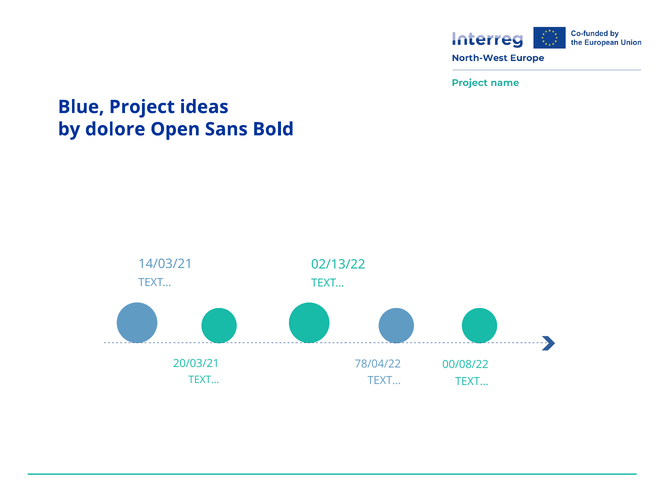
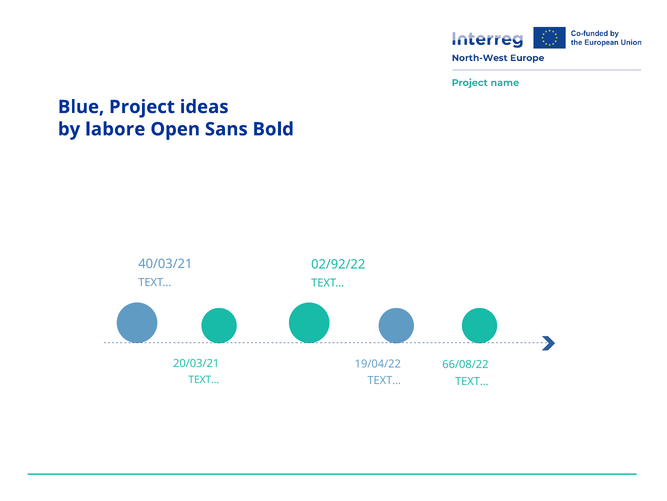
dolore: dolore -> labore (115, 129)
14/03/21: 14/03/21 -> 40/03/21 (165, 264)
02/13/22: 02/13/22 -> 02/92/22 (338, 264)
78/04/22: 78/04/22 -> 19/04/22 (378, 363)
00/08/22: 00/08/22 -> 66/08/22 (465, 364)
